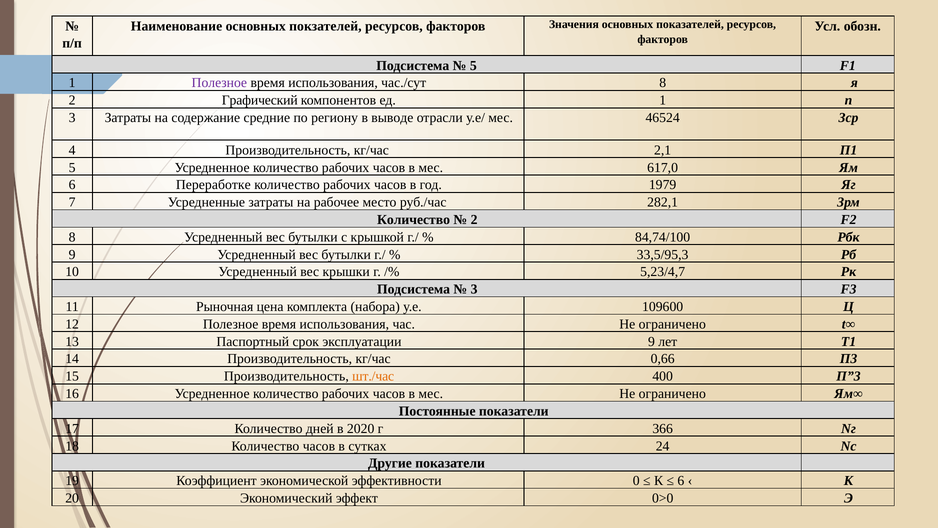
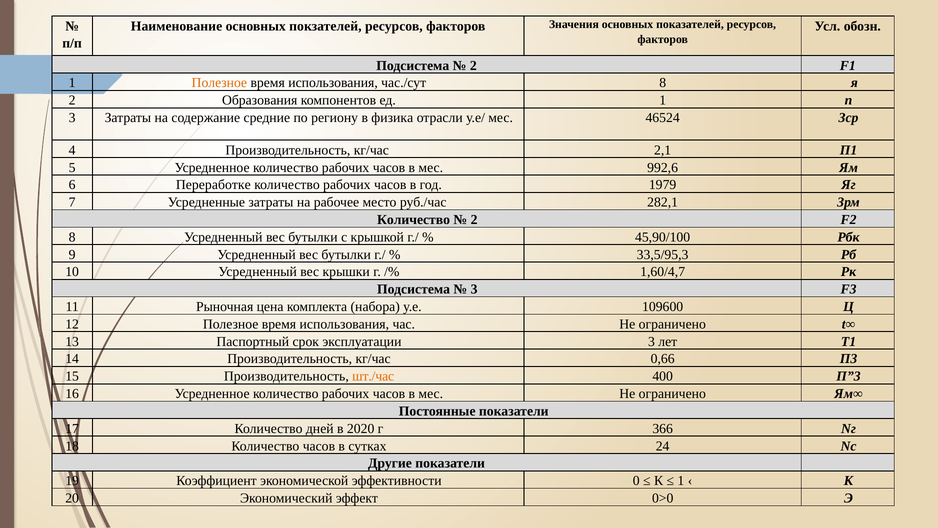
5: 5 -> 2 (473, 66)
Полезное colour: purple -> orange (219, 83)
Графический: Графический -> Образования (260, 100)
выводе: выводе -> физика (392, 118)
617,0: 617,0 -> 992,6 (663, 167)
84,74/100: 84,74/100 -> 45,90/100 (663, 237)
5,23/4,7: 5,23/4,7 -> 1,60/4,7 (663, 272)
эксплуатации 9: 9 -> 3 (651, 341)
6: 6 -> 1 (681, 480)
